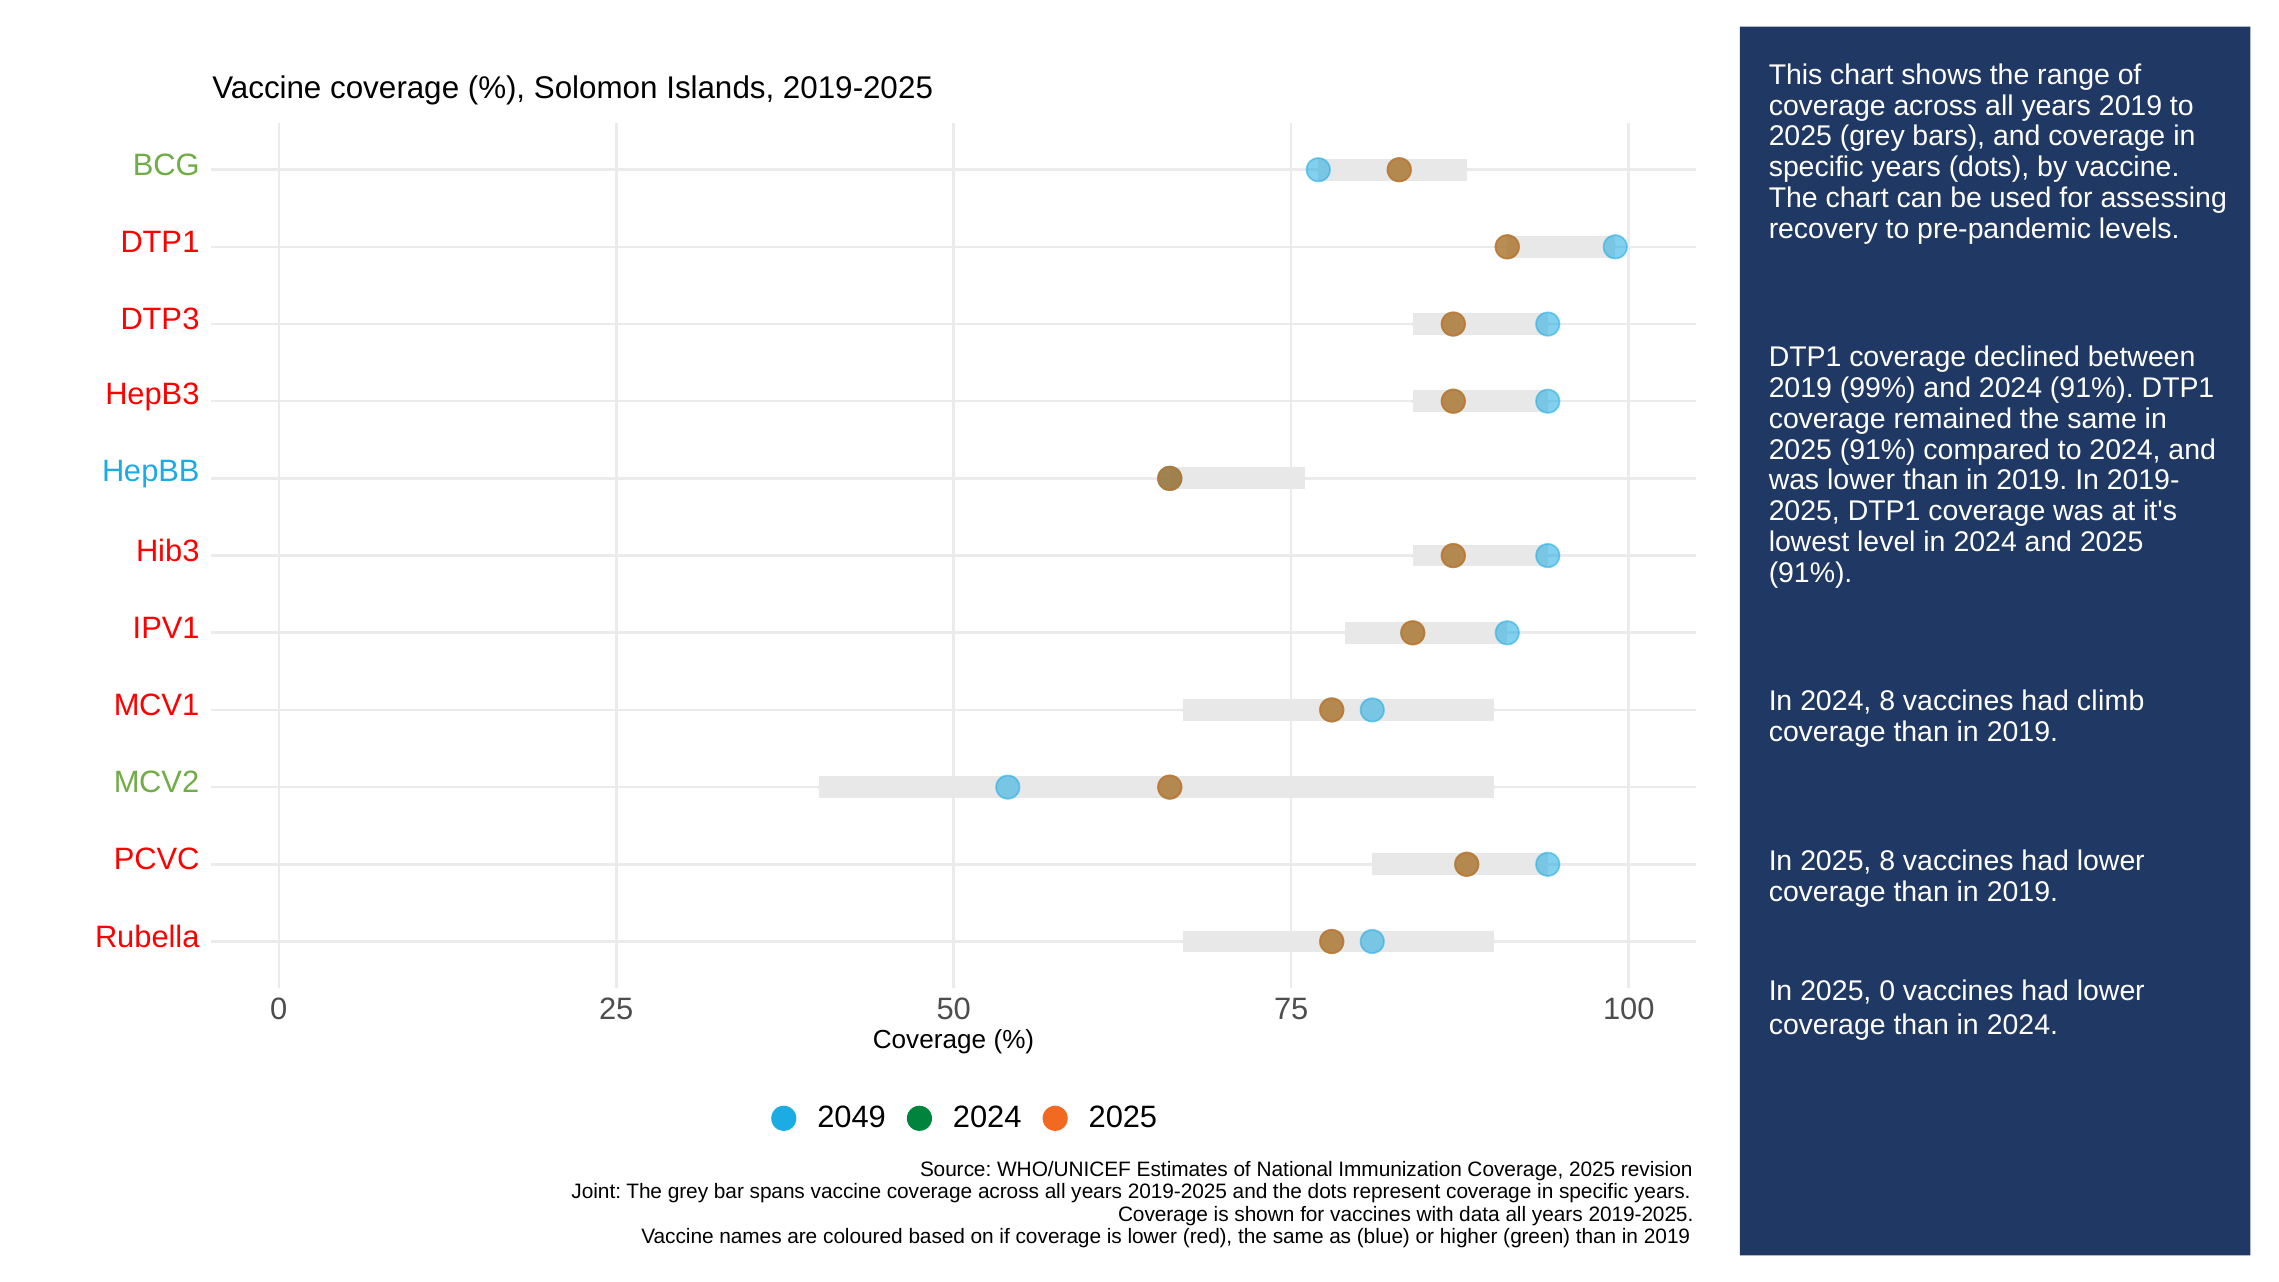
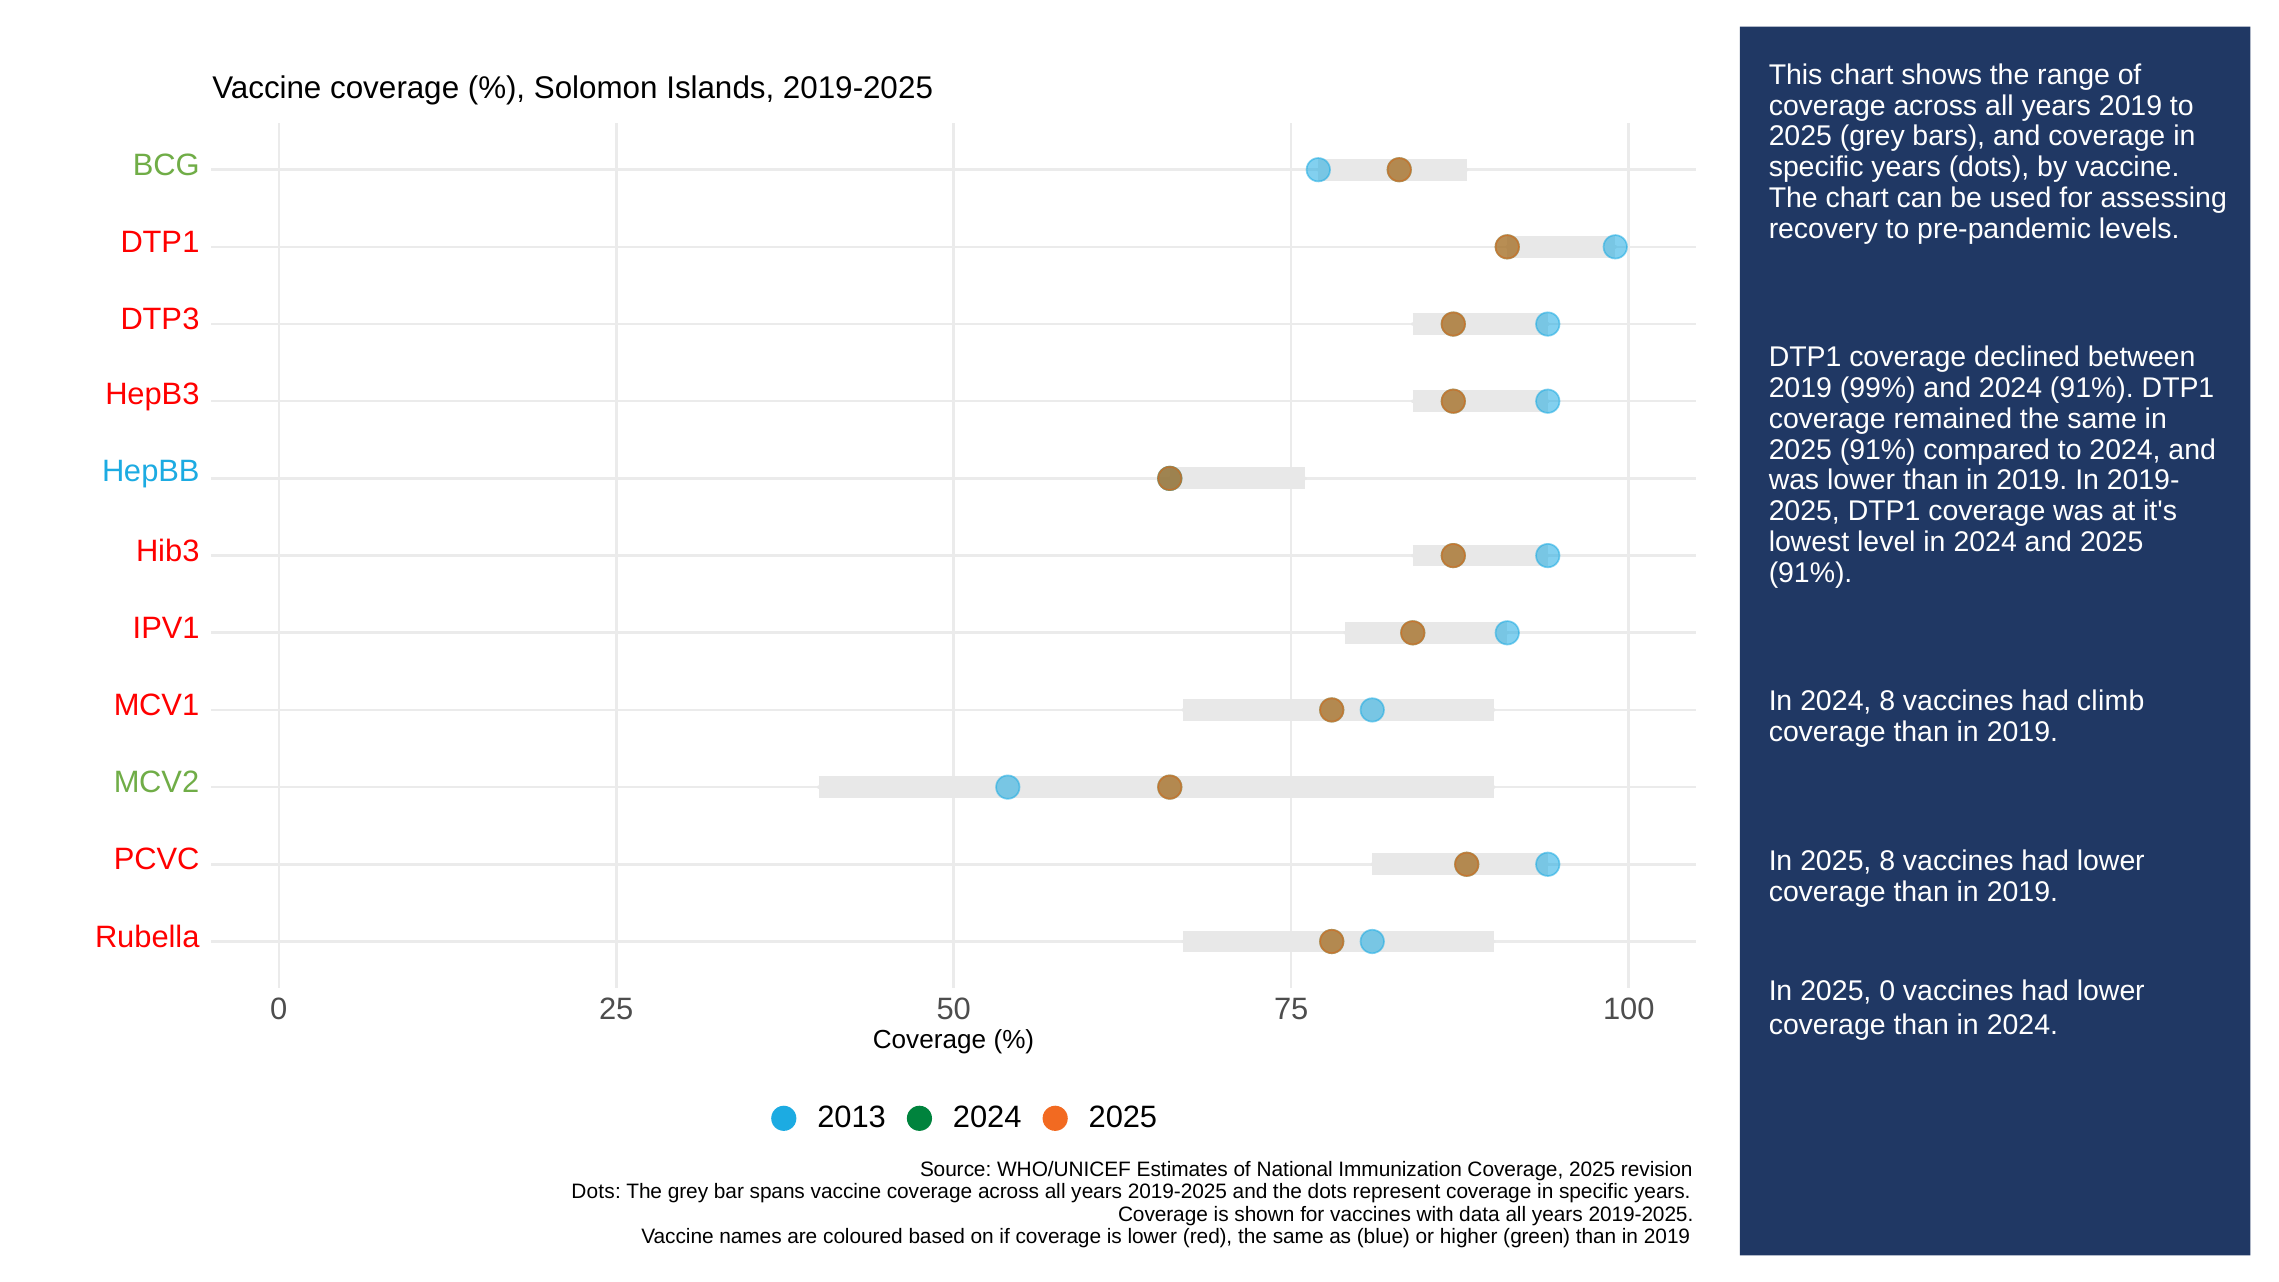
2049: 2049 -> 2013 (852, 1117)
Joint: Joint -> Dots (596, 1192)
